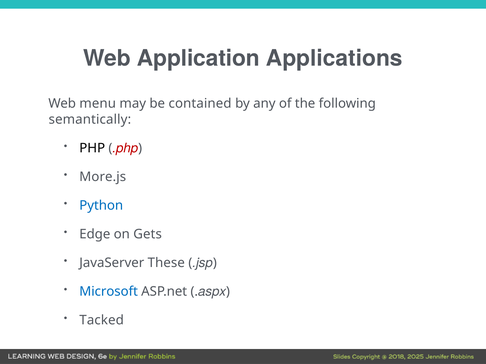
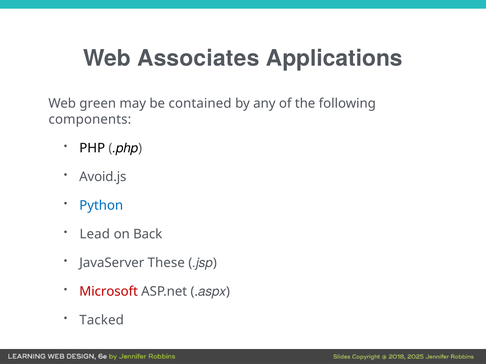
Application: Application -> Associates (198, 59)
menu: menu -> green (98, 104)
semantically: semantically -> components (90, 120)
.php colour: red -> black (125, 148)
More.js: More.js -> Avoid.js (103, 177)
Edge: Edge -> Lead (95, 234)
Gets: Gets -> Back (148, 234)
Microsoft colour: blue -> red (109, 292)
